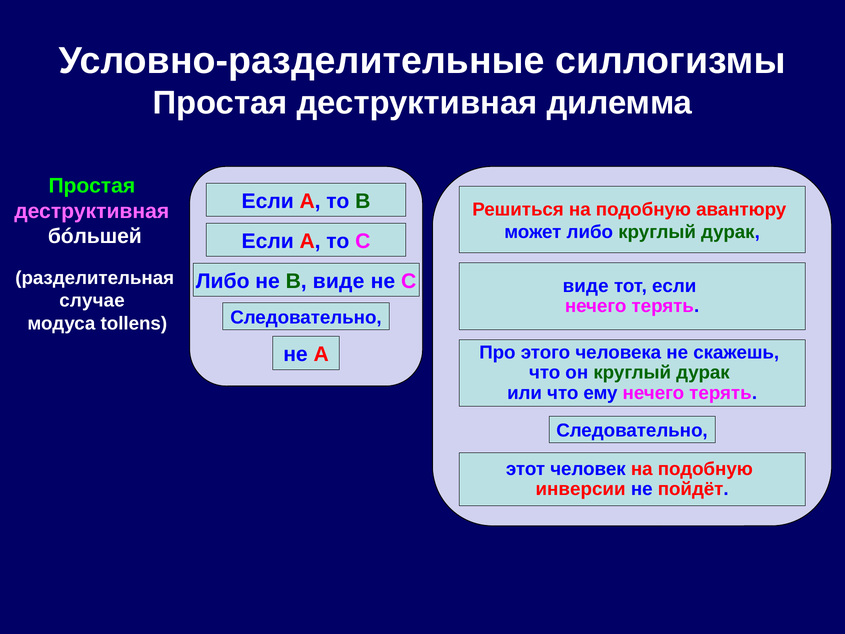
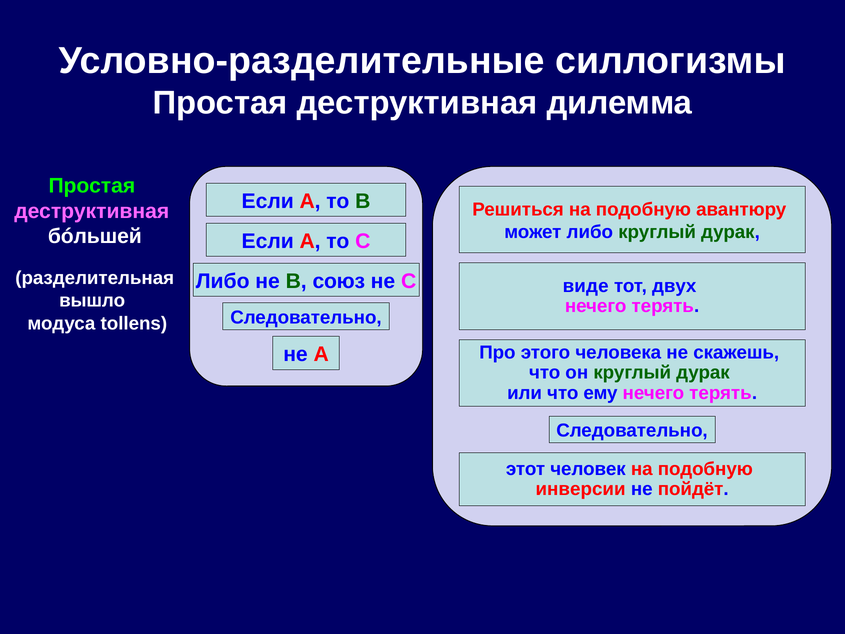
B виде: виде -> союз (339, 281)
тот если: если -> двух (674, 286)
случае: случае -> вышло (92, 301)
